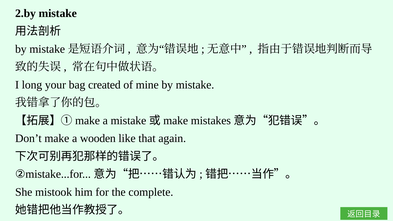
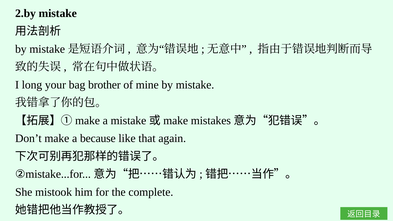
created: created -> brother (104, 85)
wooden: wooden -> because (98, 138)
